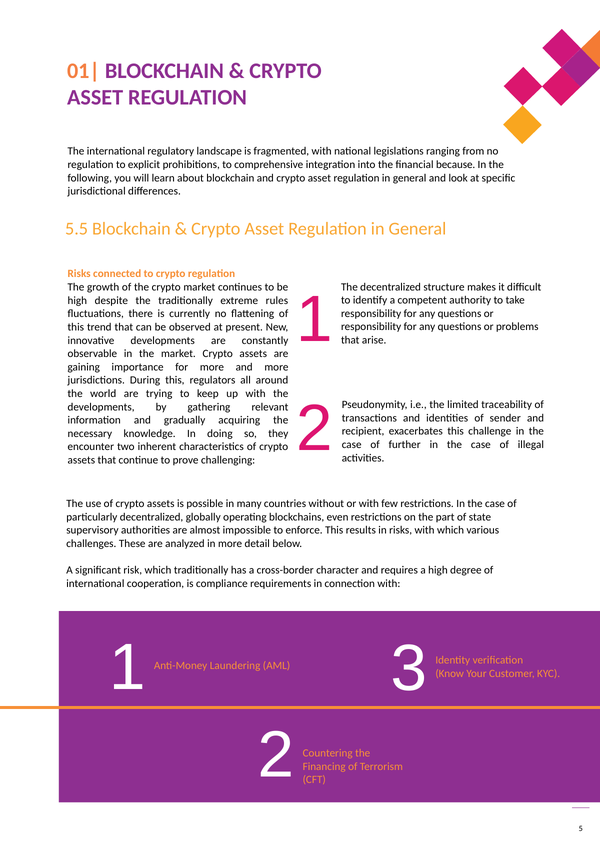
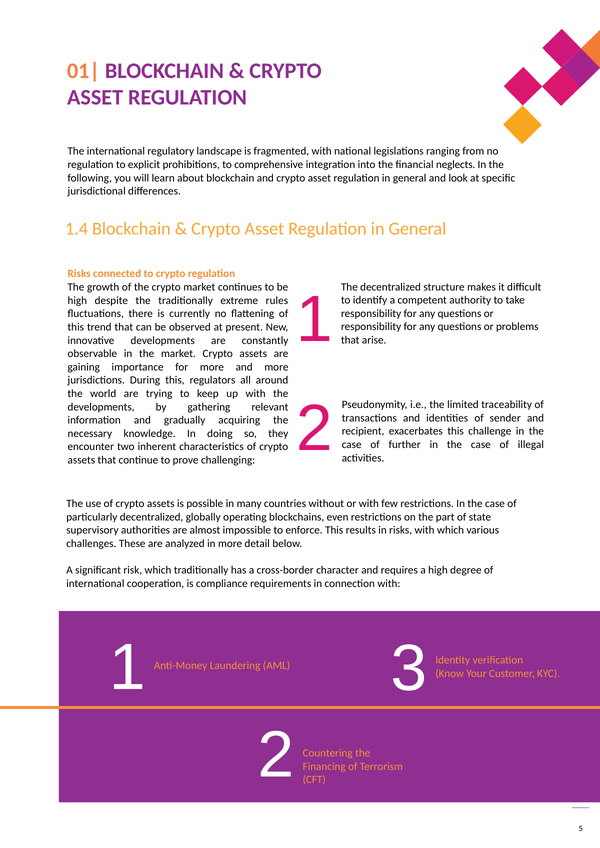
because: because -> neglects (456, 165)
5.5: 5.5 -> 1.4 (77, 229)
